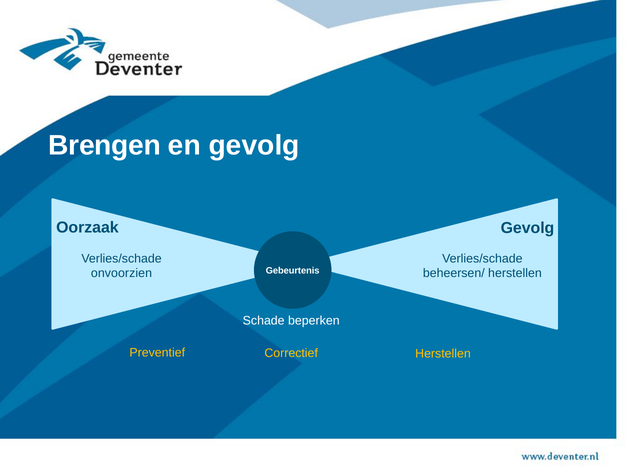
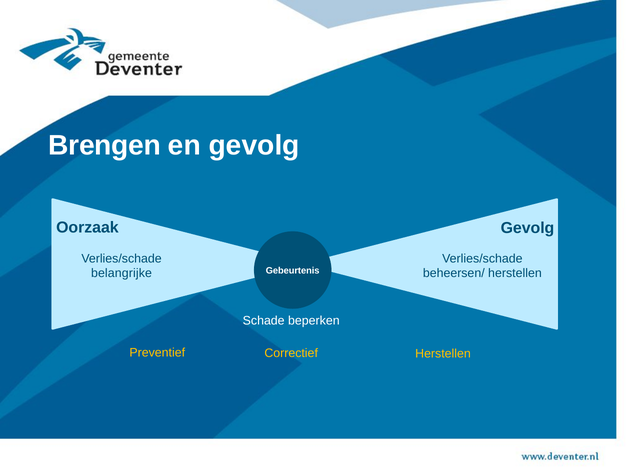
onvoorzien: onvoorzien -> belangrijke (121, 273)
